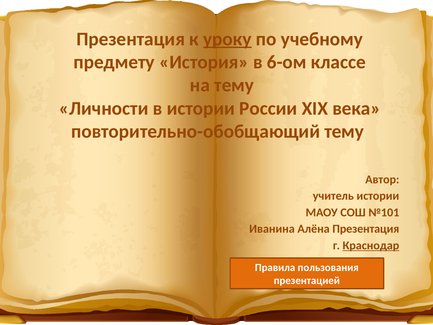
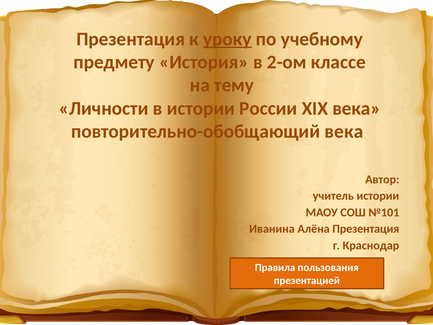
6-ом: 6-ом -> 2-ом (287, 62)
повторительно-обобщающий тему: тему -> века (344, 131)
Краснодар underline: present -> none (371, 245)
